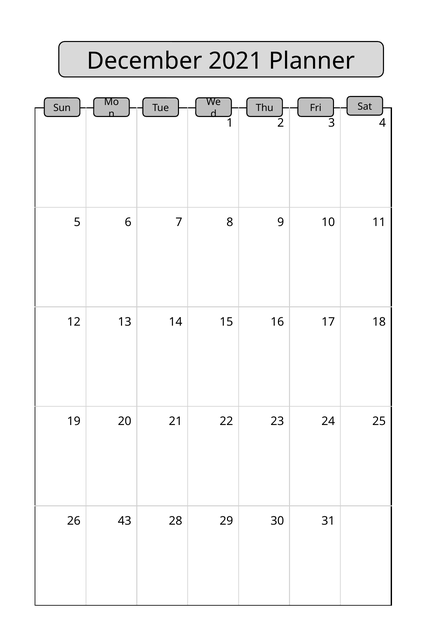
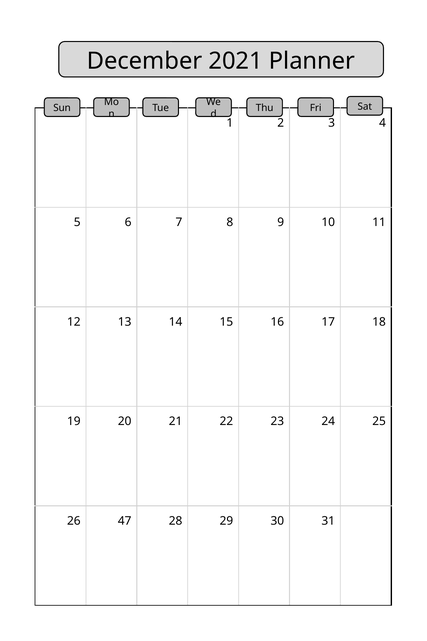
43: 43 -> 47 (125, 520)
